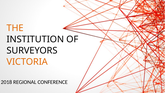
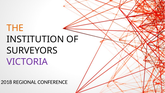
VICTORIA colour: orange -> purple (27, 62)
